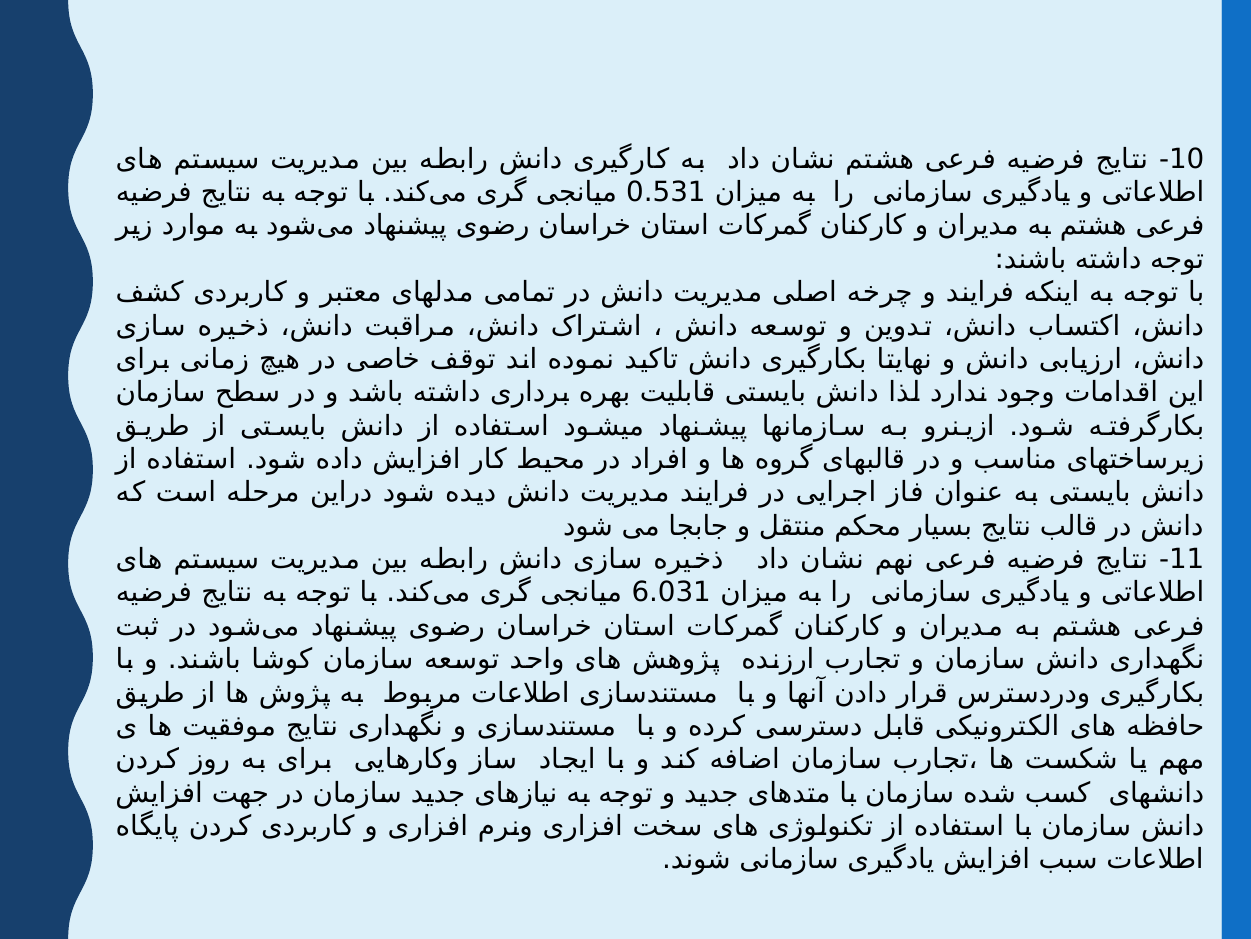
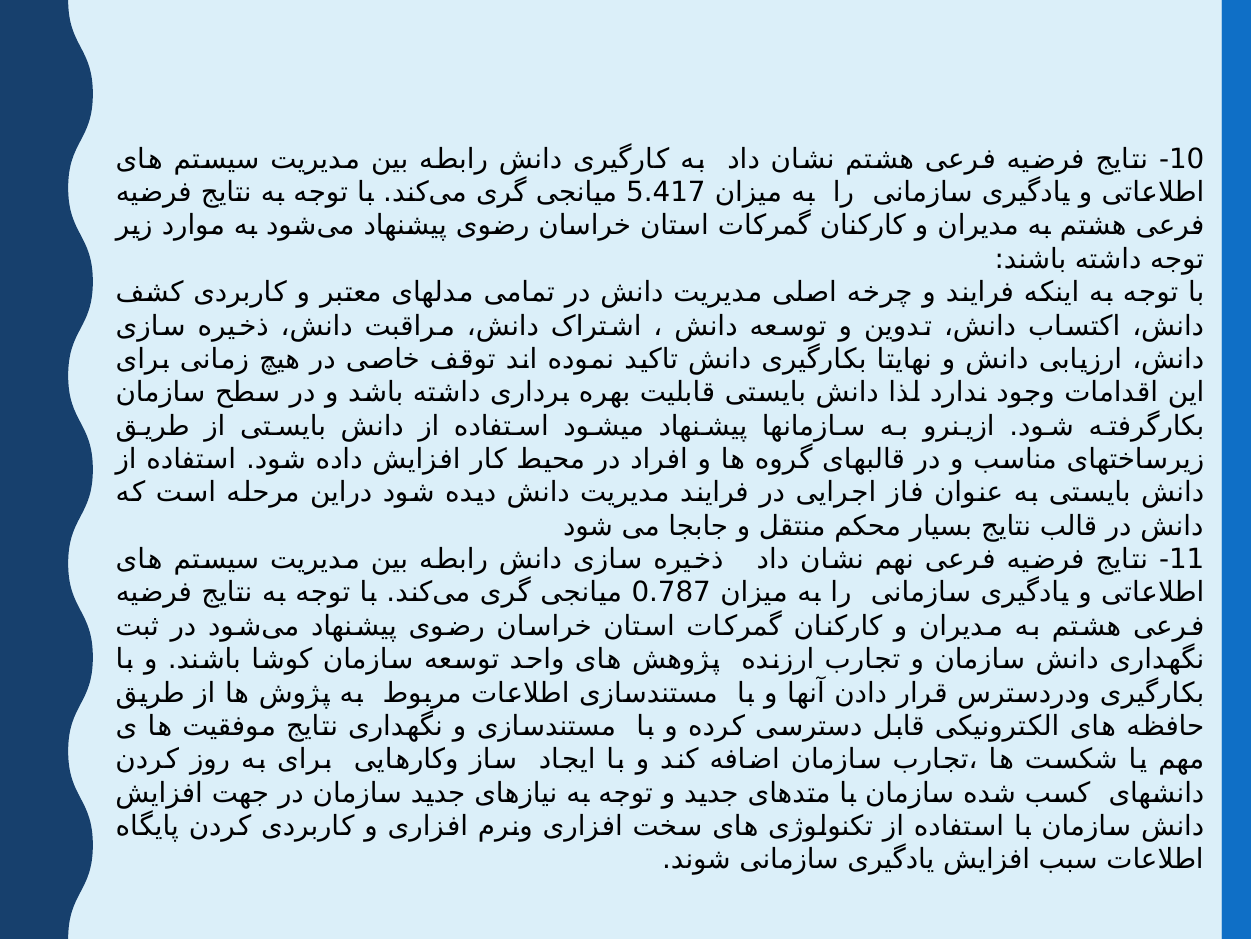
0.531: 0.531 -> 5.417 (666, 192)
6.031: 6.031 -> 0.787 (671, 592)
